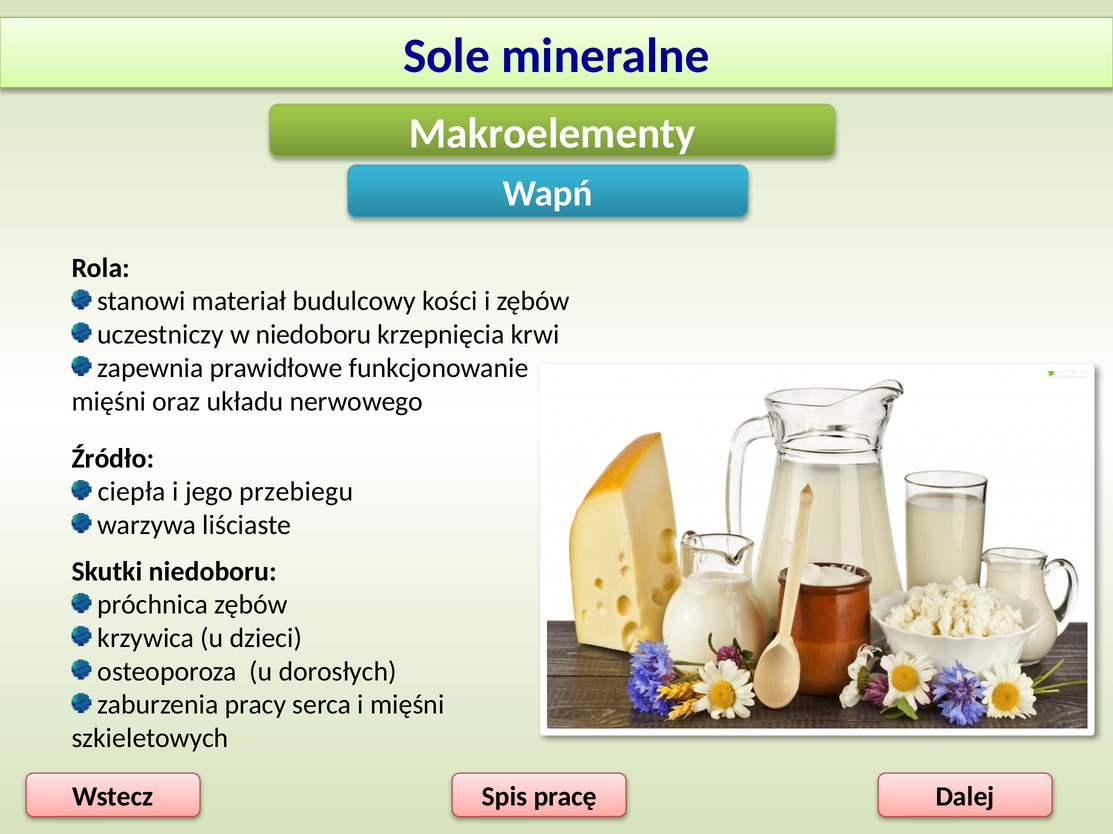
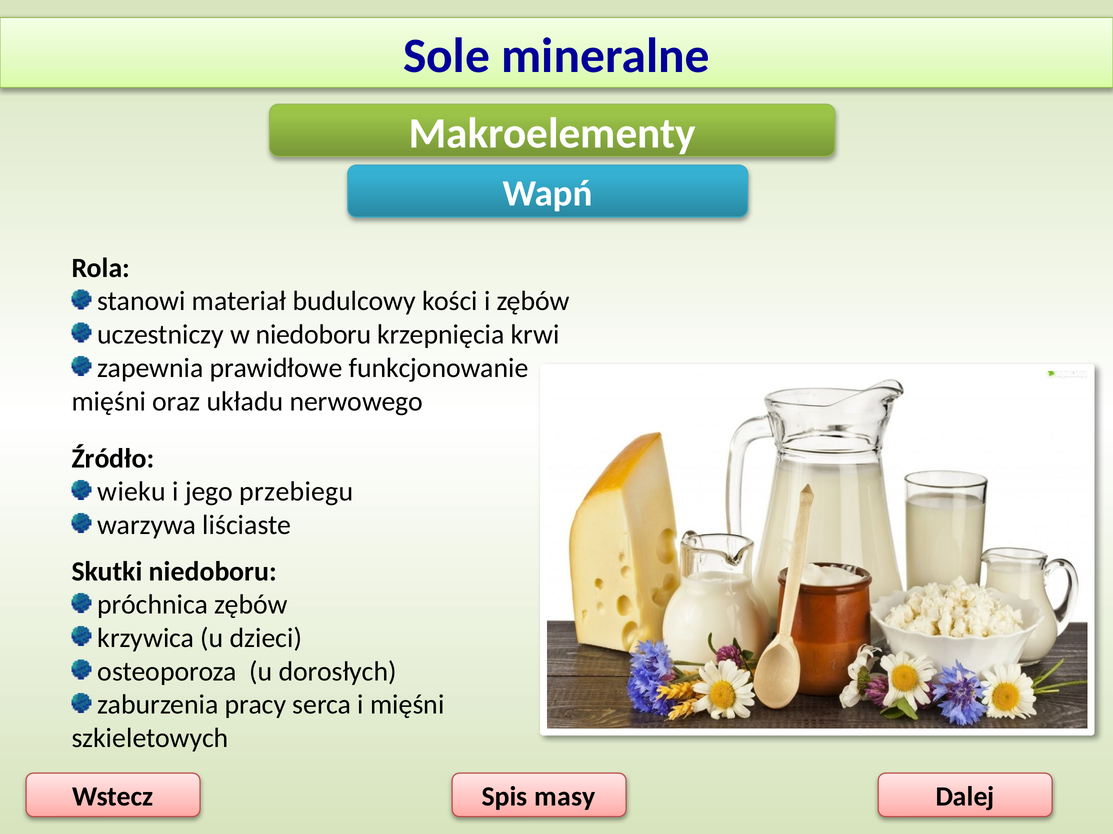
ciepła: ciepła -> wieku (132, 492)
pracę: pracę -> masy (565, 797)
